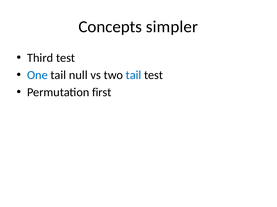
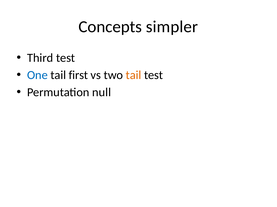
null: null -> first (78, 75)
tail colour: blue -> orange (134, 75)
first: first -> null (102, 93)
